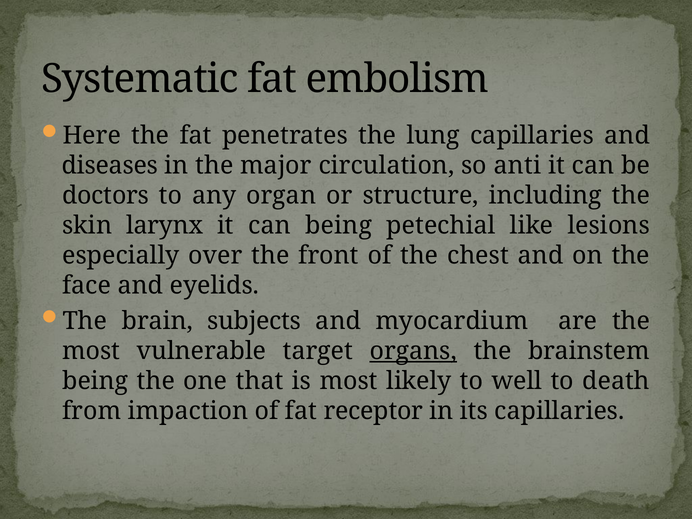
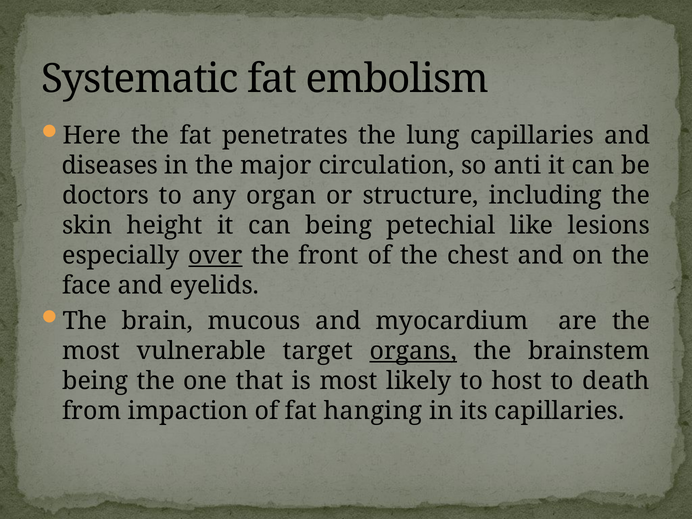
larynx: larynx -> height (164, 225)
over underline: none -> present (215, 255)
subjects: subjects -> mucous (254, 321)
well: well -> host (517, 381)
receptor: receptor -> hanging (373, 411)
